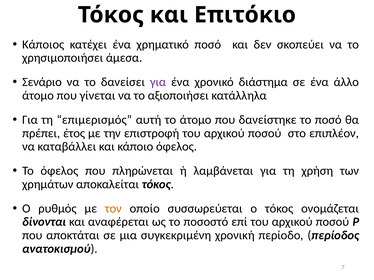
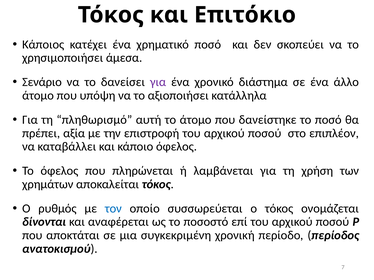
γίνεται: γίνεται -> υπόψη (98, 96)
επιμερισμός: επιμερισμός -> πληθωρισμό (94, 120)
έτος: έτος -> αξία (74, 133)
τον colour: orange -> blue (113, 209)
